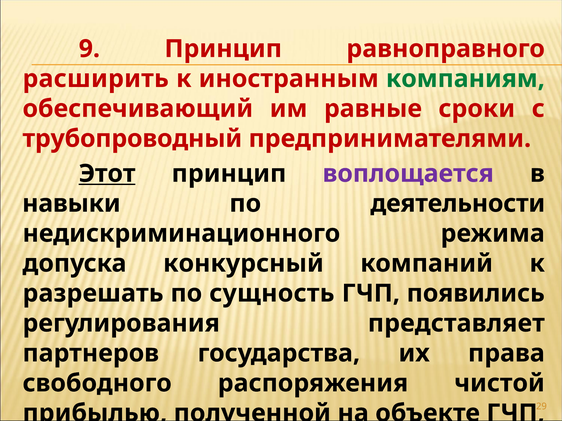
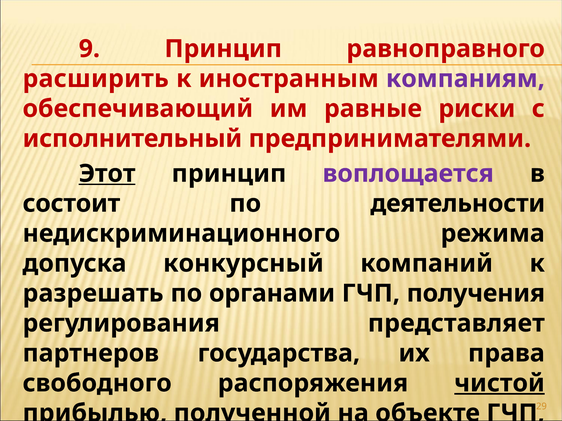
компаниям colour: green -> purple (465, 79)
сроки: сроки -> риски (477, 109)
трубопроводный: трубопроводный -> исполнительный (132, 139)
навыки: навыки -> состоит (71, 204)
сущность: сущность -> органами (272, 294)
появились: появились -> получения (476, 294)
чистой underline: none -> present (499, 384)
